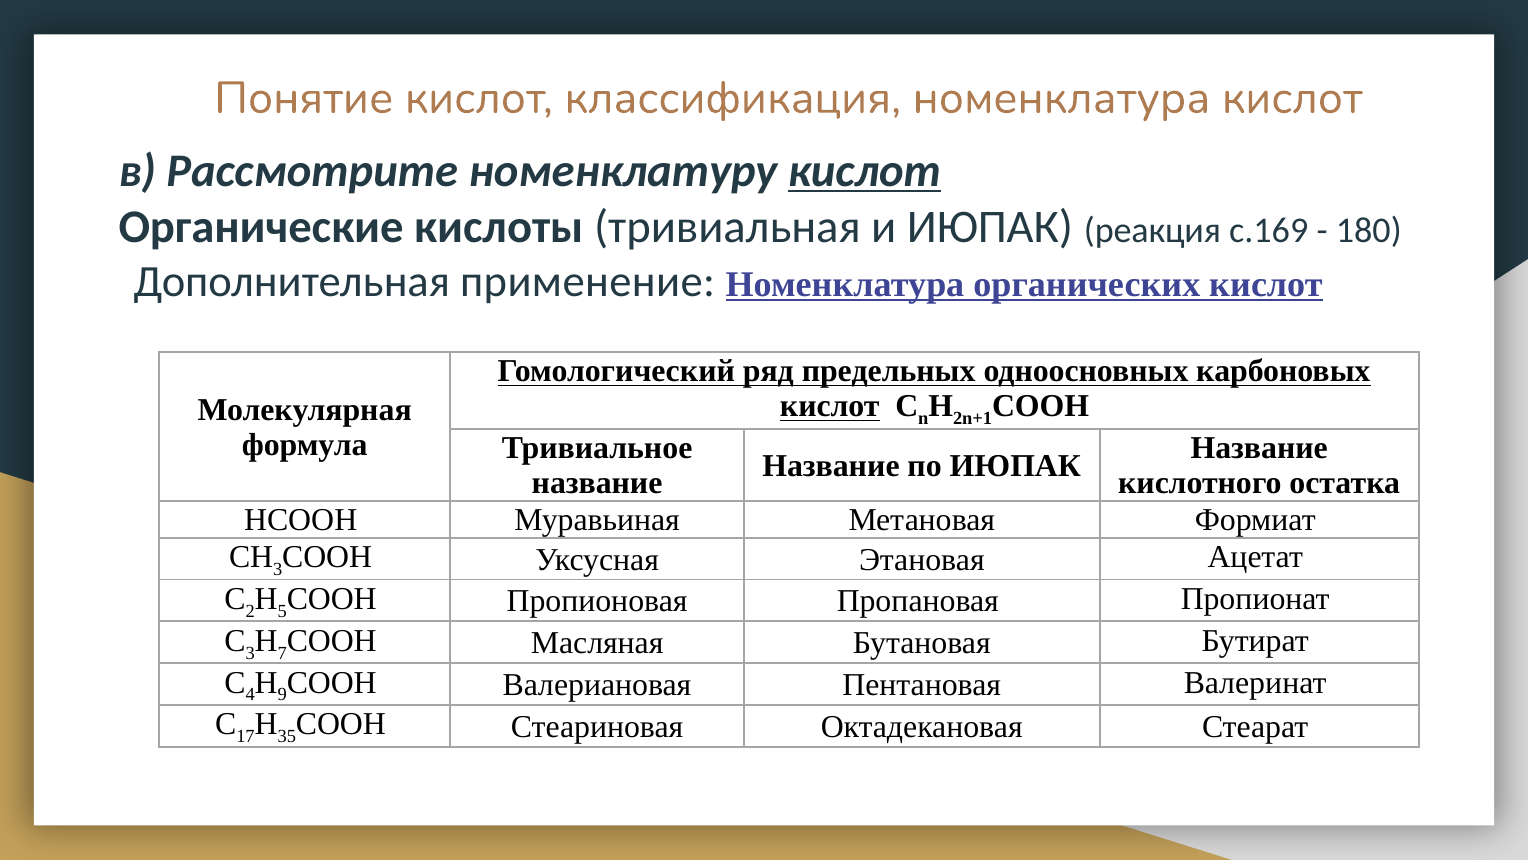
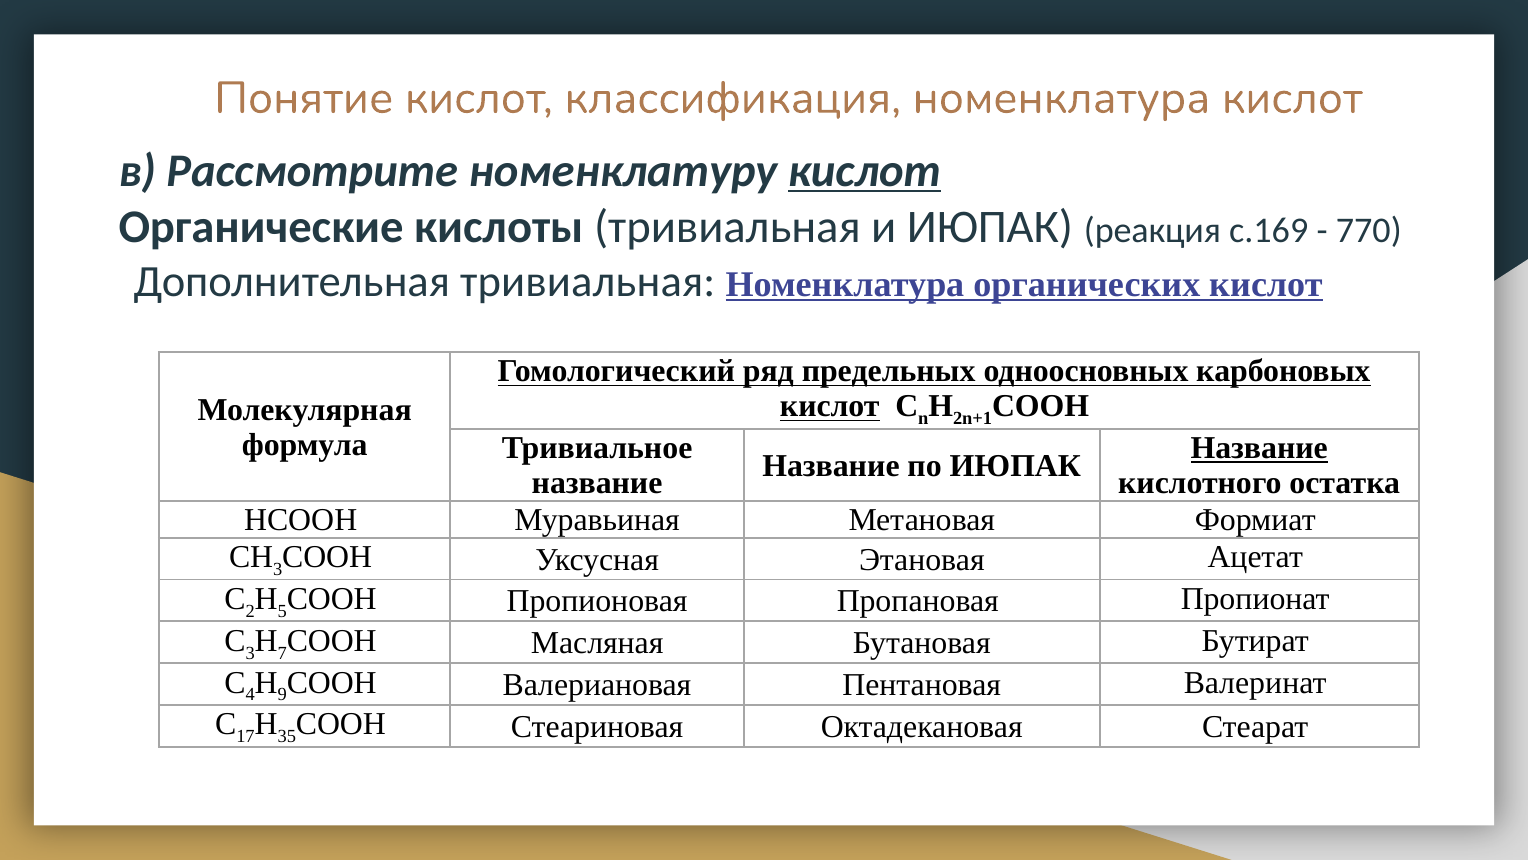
180: 180 -> 770 (1369, 230)
Дополнительная применение: применение -> тривиальная (588, 281)
Название underline: none -> present (1259, 448)
